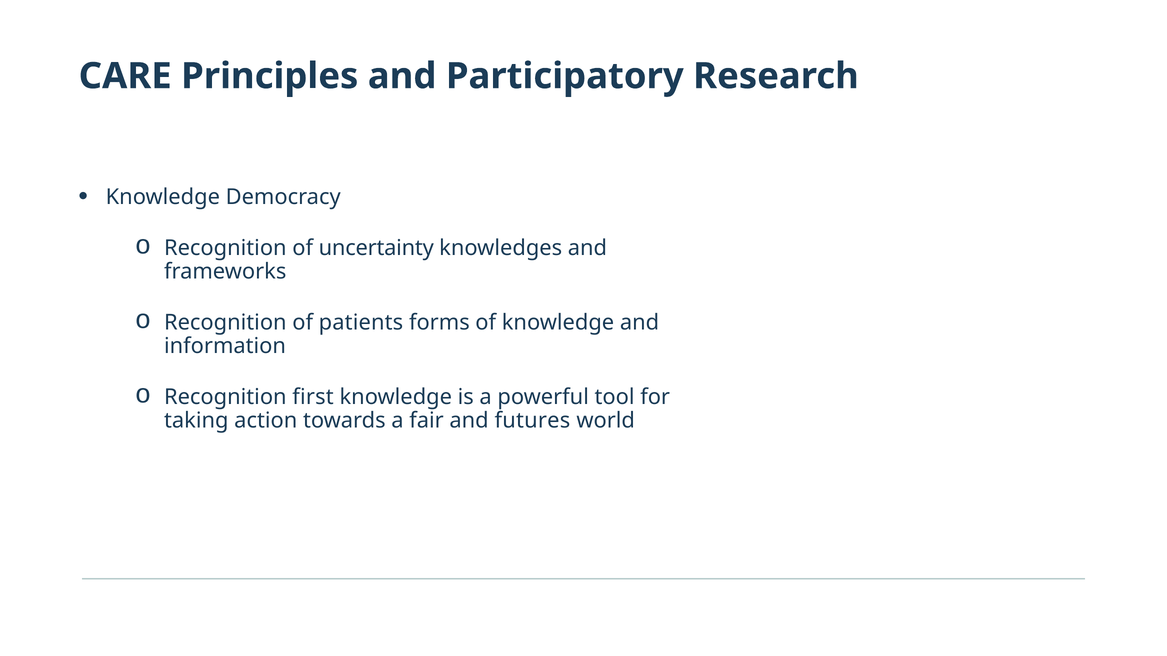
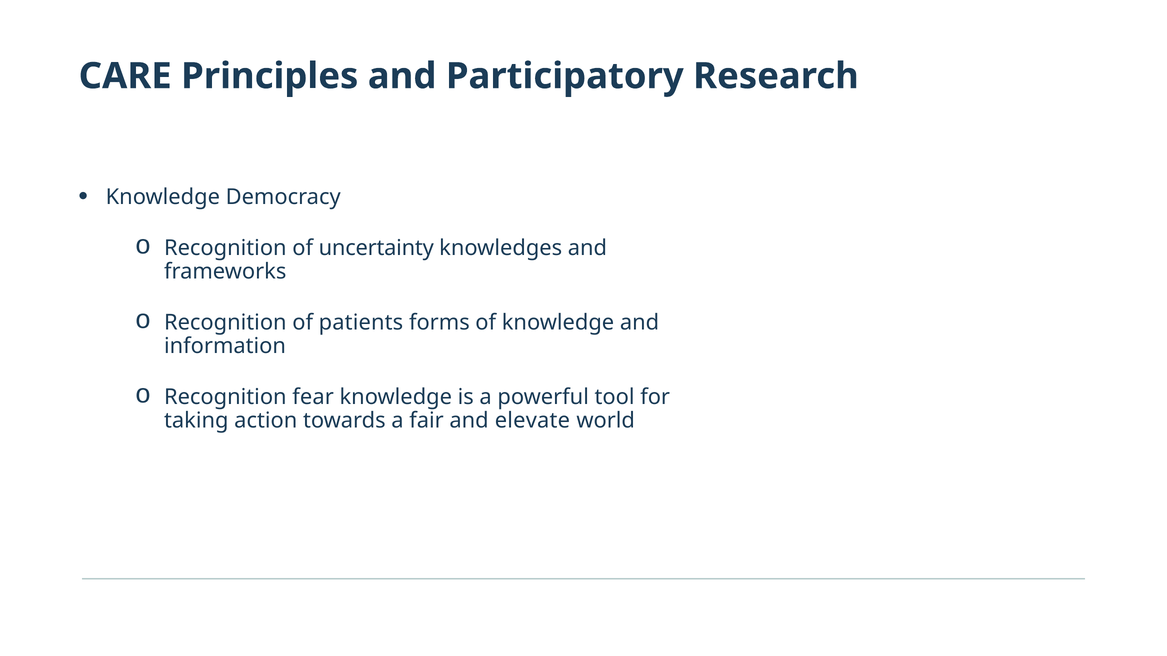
first: first -> fear (313, 397)
futures: futures -> elevate (532, 421)
